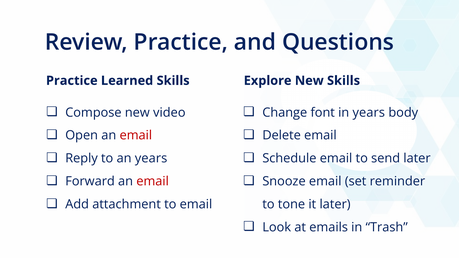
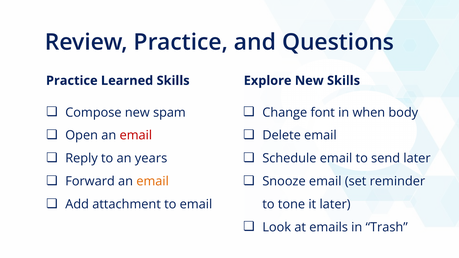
video: video -> spam (169, 113)
in years: years -> when (369, 113)
email colour: red -> orange (153, 181)
